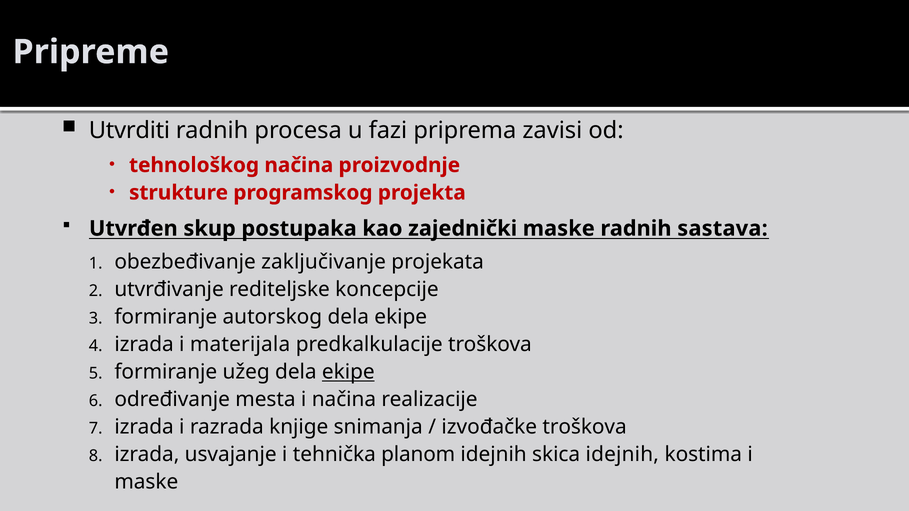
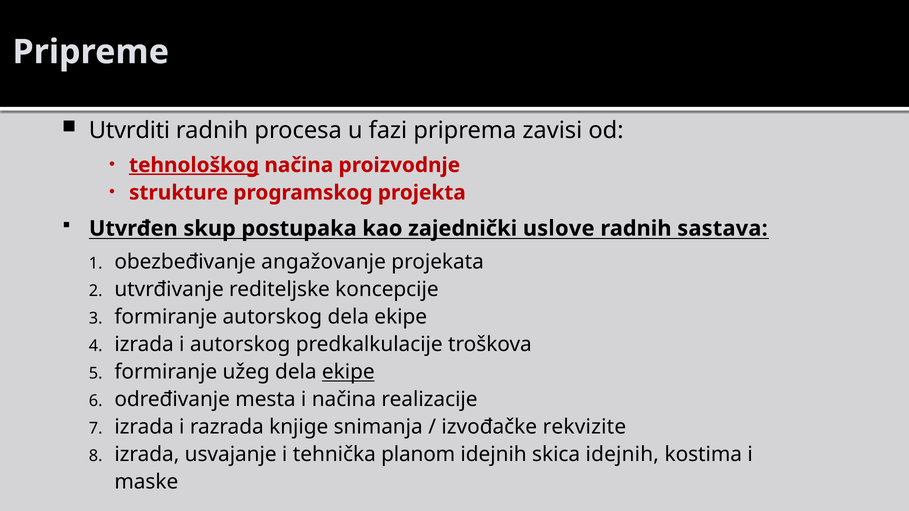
tehnološkog underline: none -> present (194, 165)
zajednički maske: maske -> uslove (559, 229)
zaključivanje: zaključivanje -> angažovanje (324, 262)
i materijala: materijala -> autorskog (240, 345)
izvođačke troškova: troškova -> rekvizite (584, 427)
